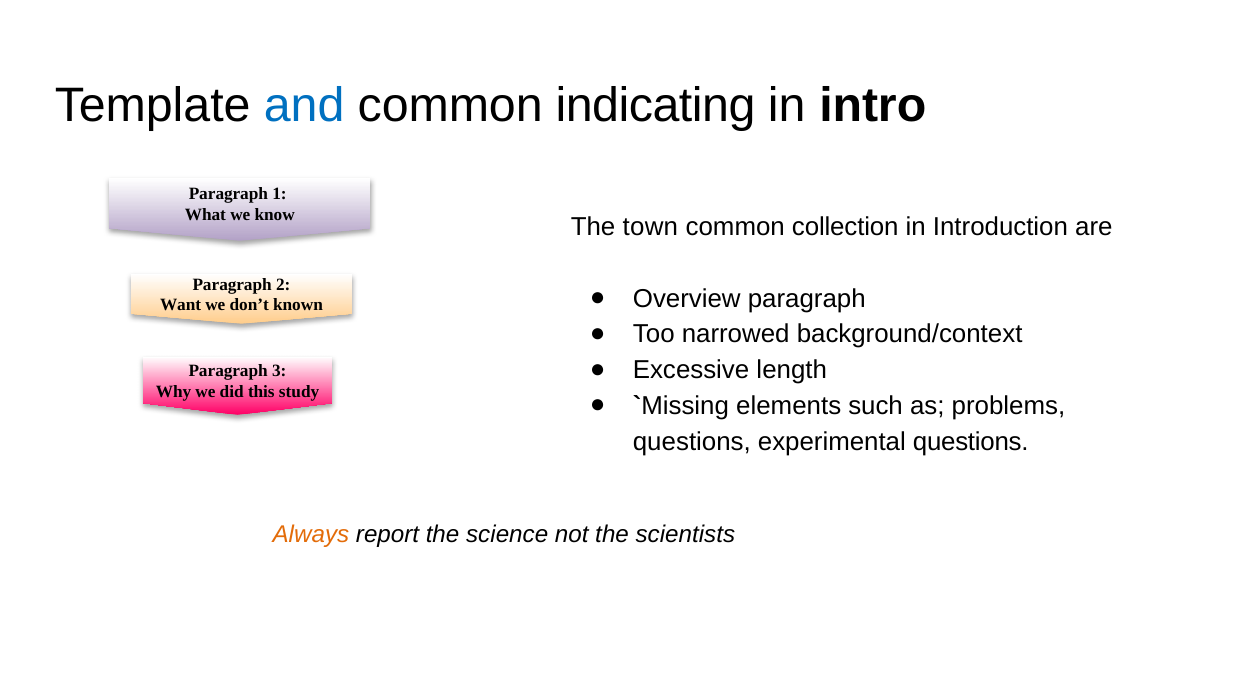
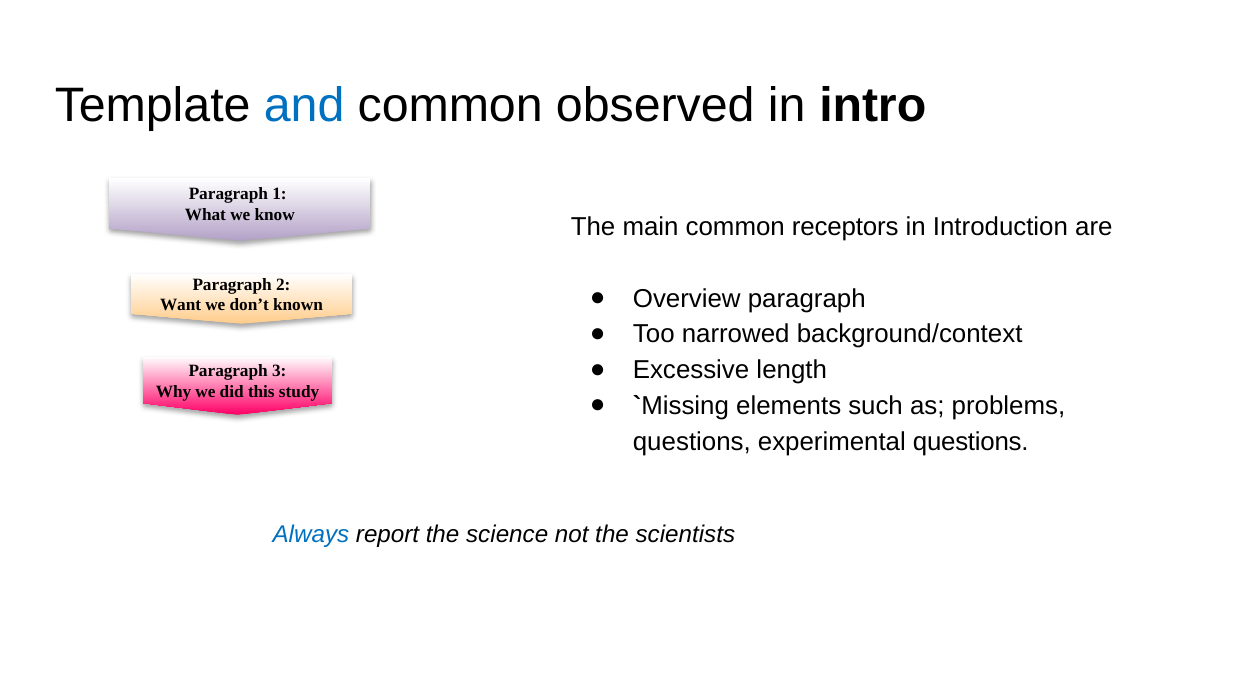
indicating: indicating -> observed (655, 105)
town: town -> main (651, 227)
collection: collection -> receptors (845, 227)
Always colour: orange -> blue (311, 535)
